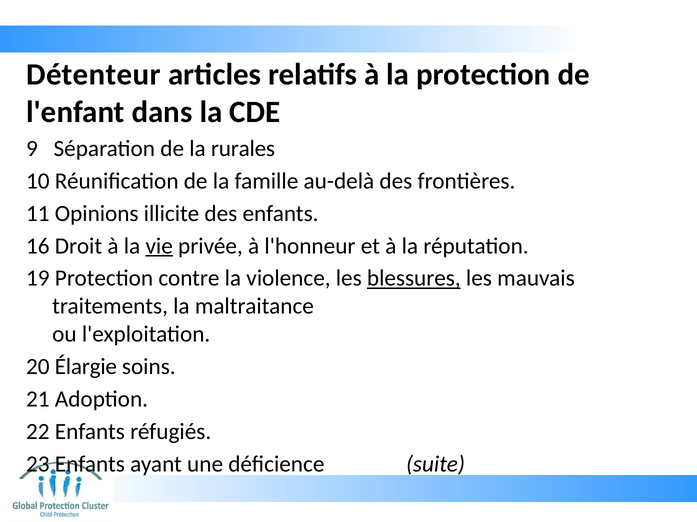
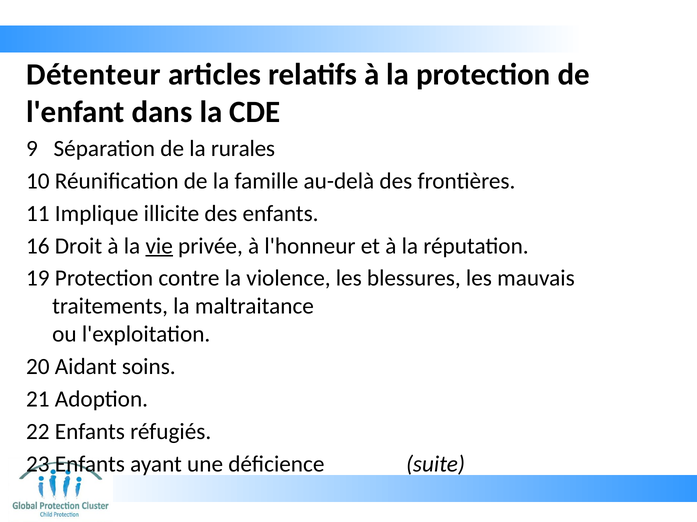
Opinions: Opinions -> Implique (97, 214)
blessures underline: present -> none (414, 279)
Élargie: Élargie -> Aidant (86, 367)
